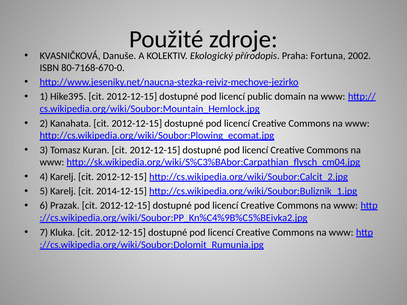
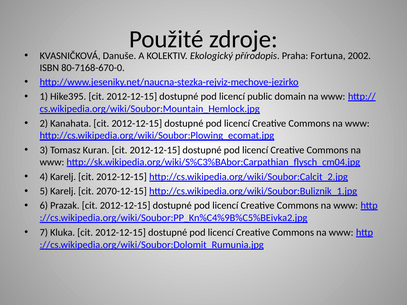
2014-12-15: 2014-12-15 -> 2070-12-15 (122, 191)
